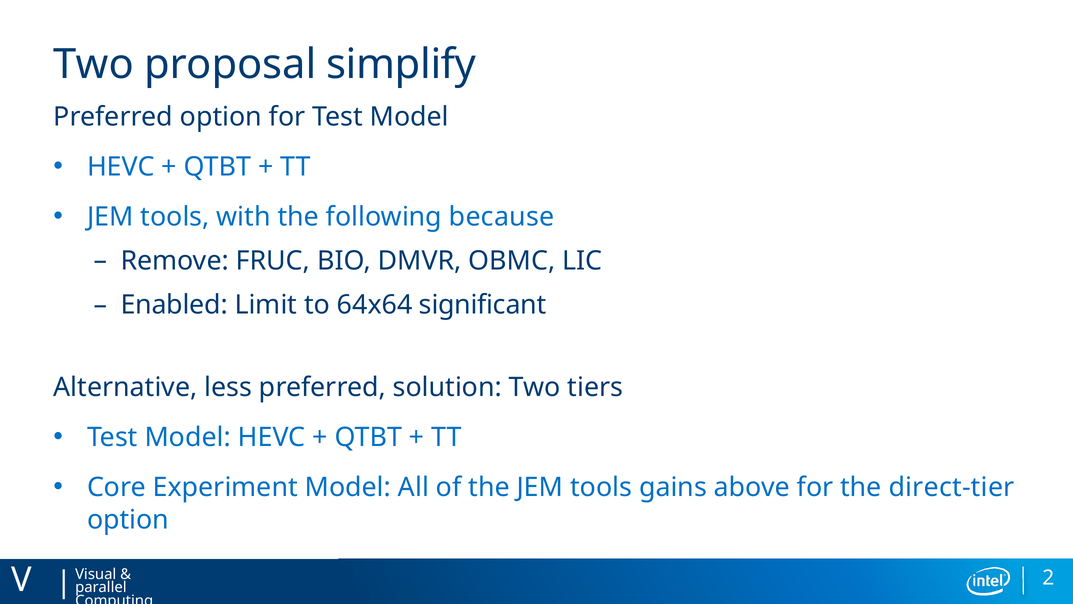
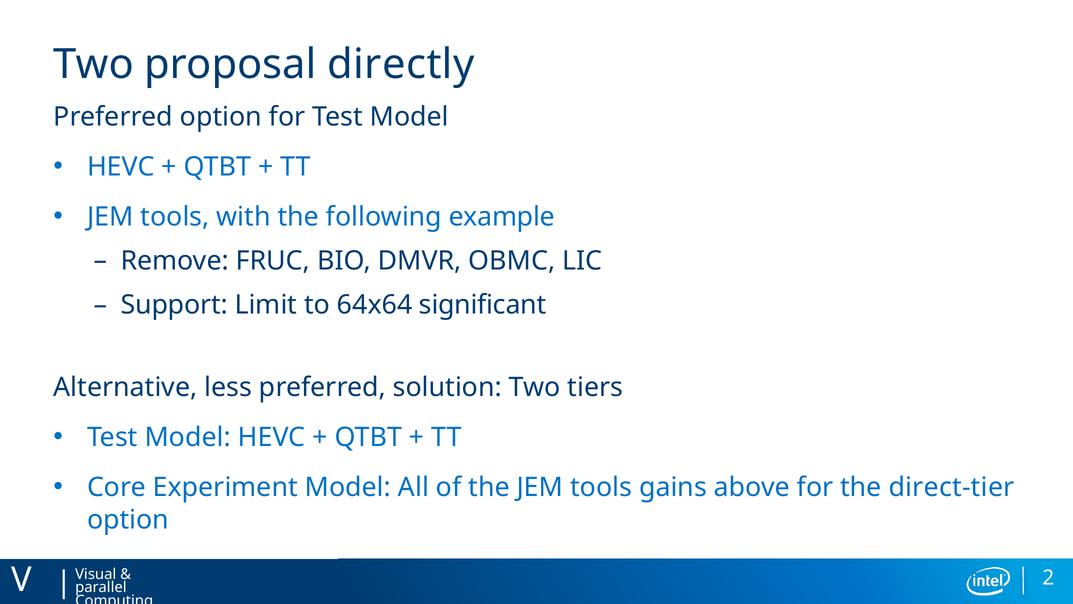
simplify: simplify -> directly (401, 64)
because: because -> example (502, 217)
Enabled: Enabled -> Support (174, 305)
